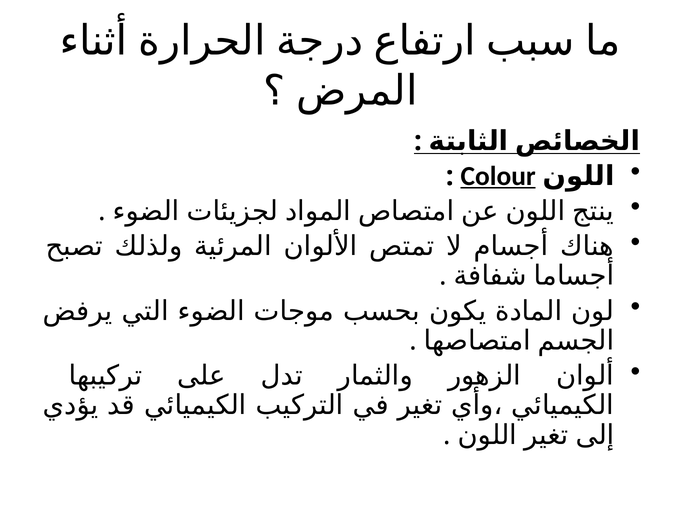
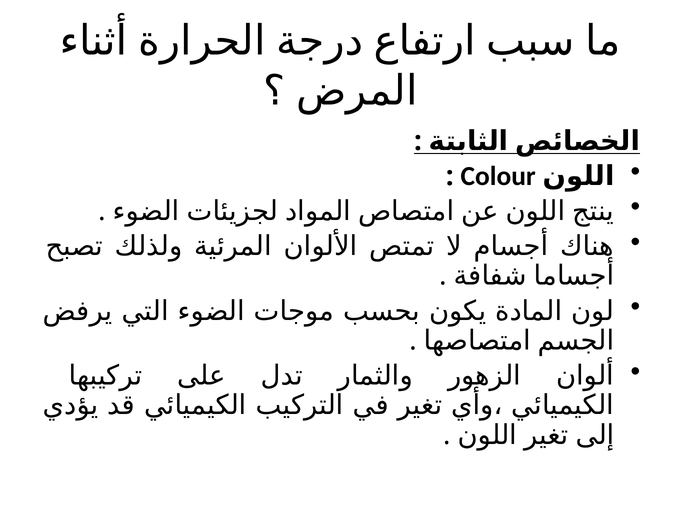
Colour underline: present -> none (498, 176)
